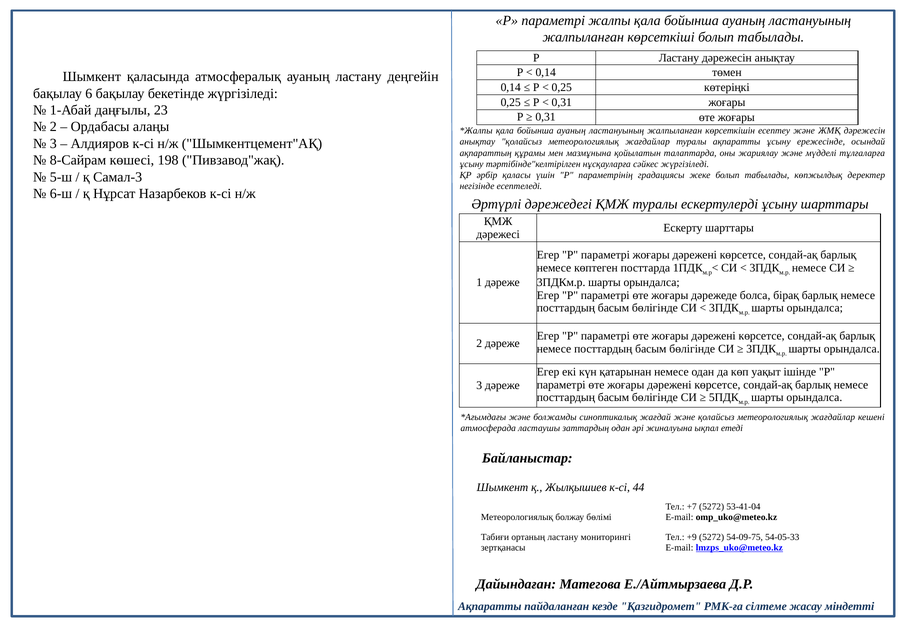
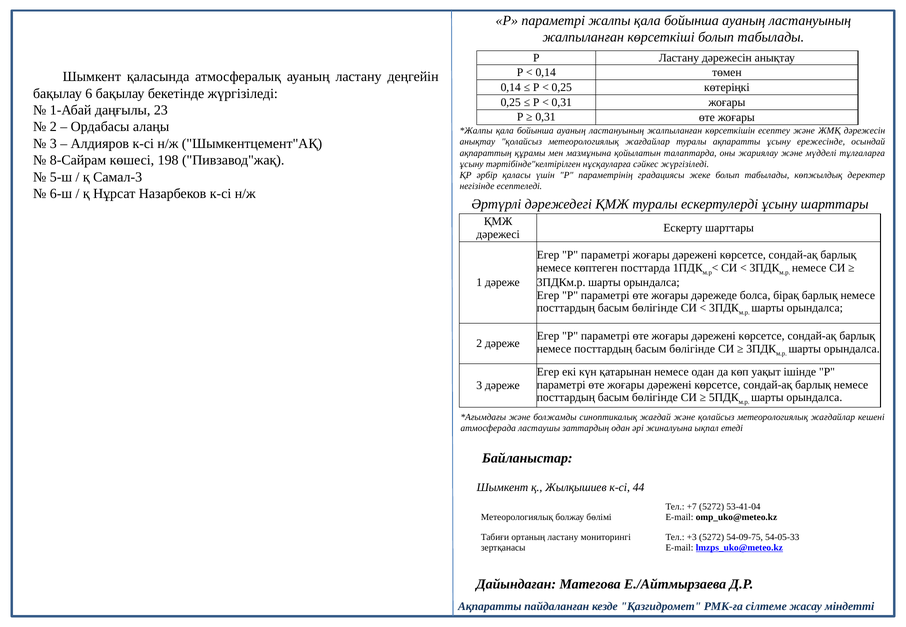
+9: +9 -> +3 (692, 538)
